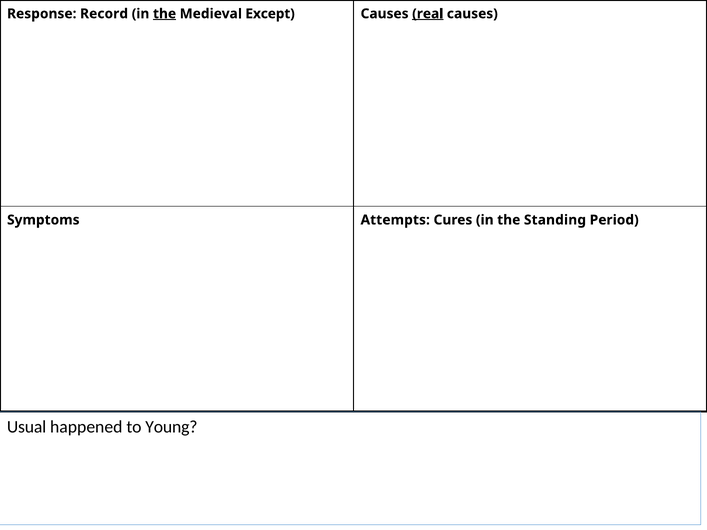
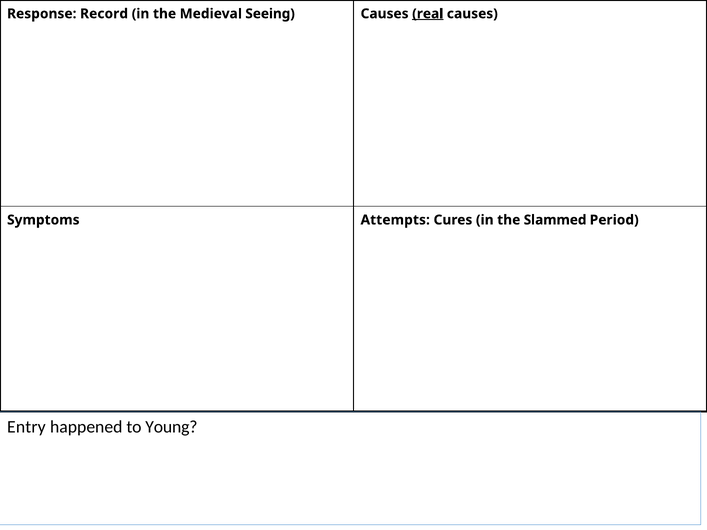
the underline: present -> none (165, 14)
Except: Except -> Seeing (270, 14)
Standing: Standing -> Slammed (555, 220)
Usual: Usual -> Entry (26, 427)
